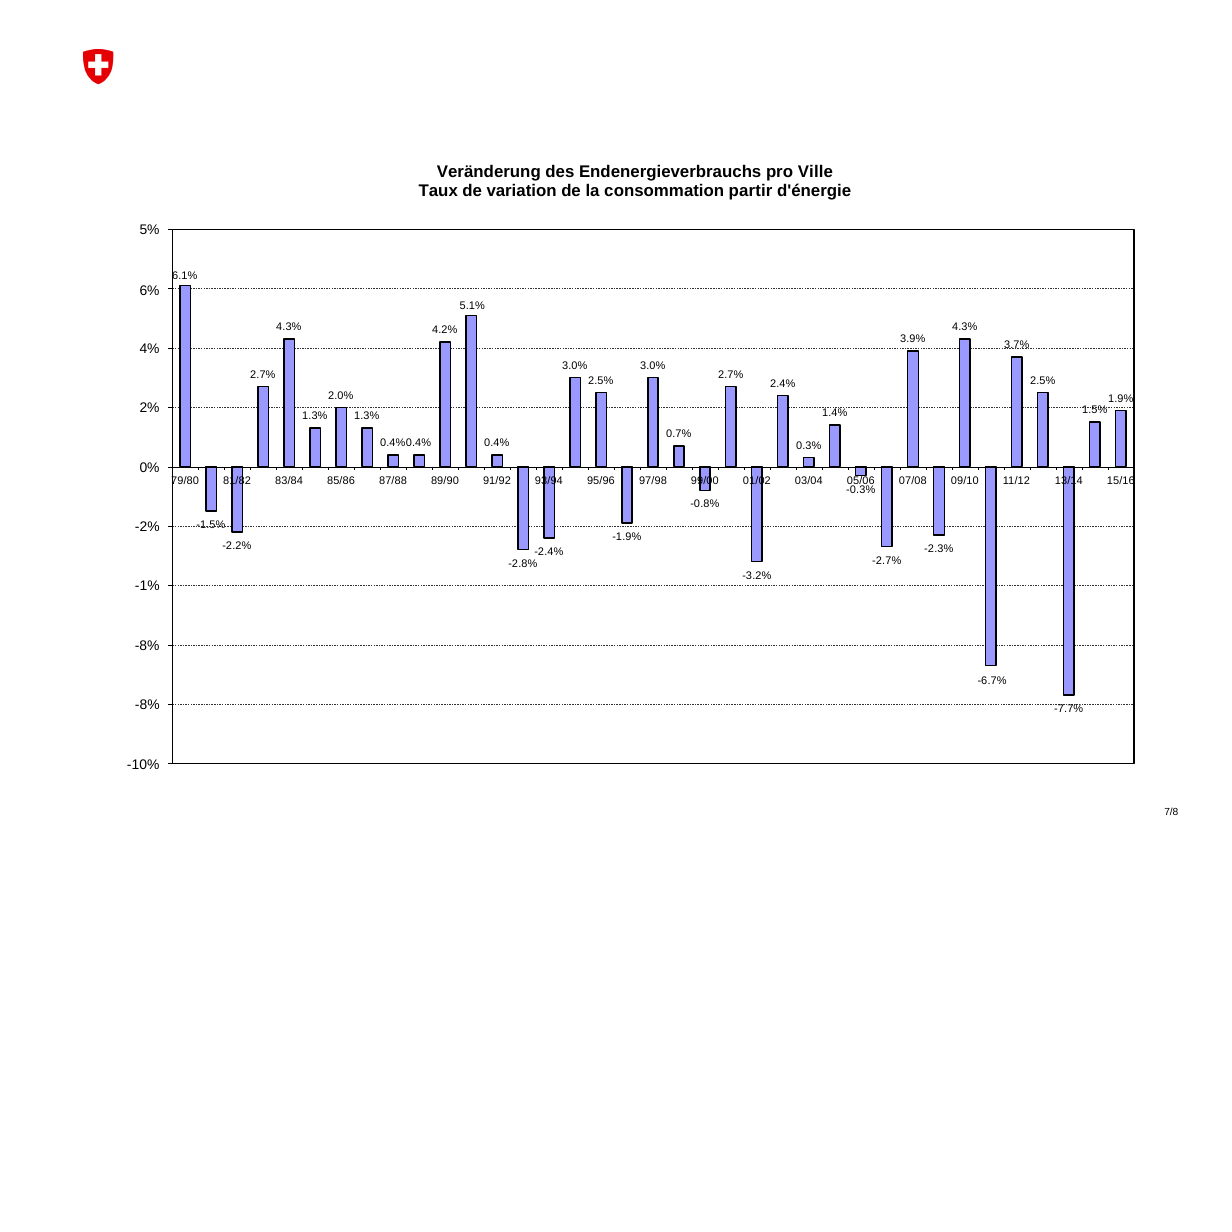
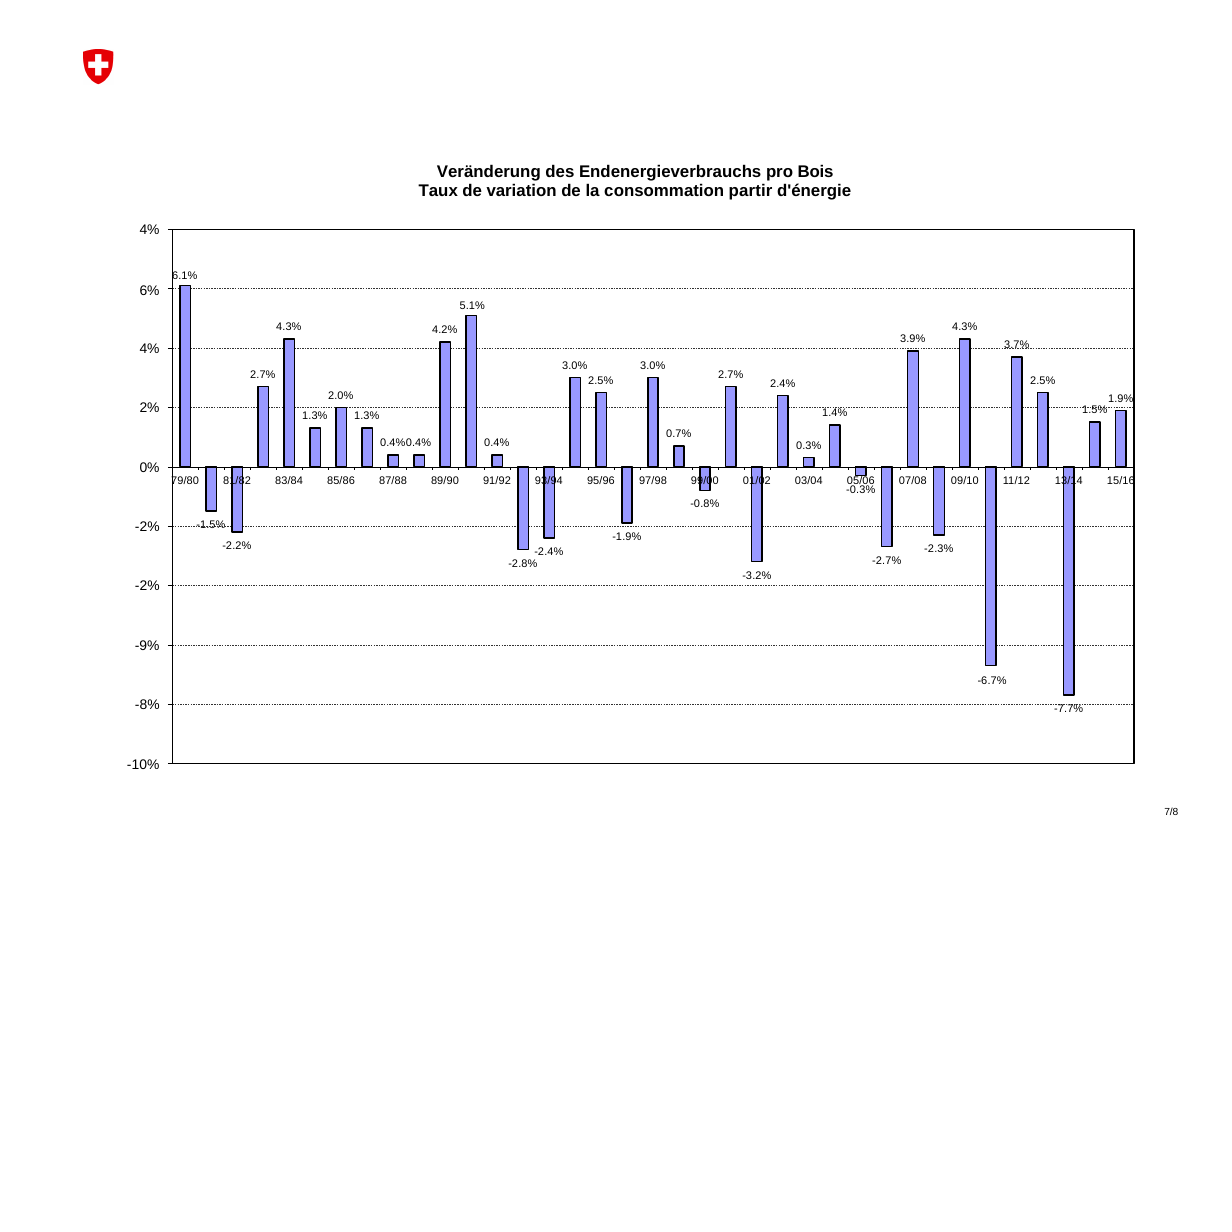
Ville: Ville -> Bois (816, 172)
5%: 5% -> 4% (150, 230)
-1%: -1% -> -2% (147, 586)
-8%: -8% -> -9% (147, 646)
